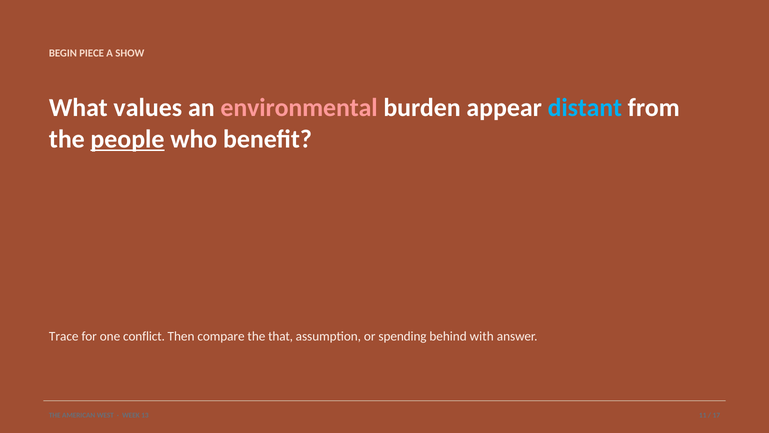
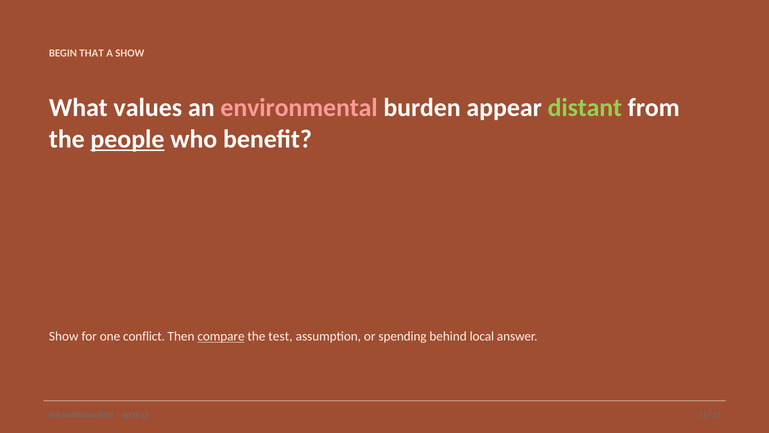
PIECE: PIECE -> THAT (92, 53)
distant colour: light blue -> light green (585, 108)
Trace: Trace -> Show (64, 336)
compare underline: none -> present (221, 336)
that: that -> test (280, 336)
with: with -> local (482, 336)
